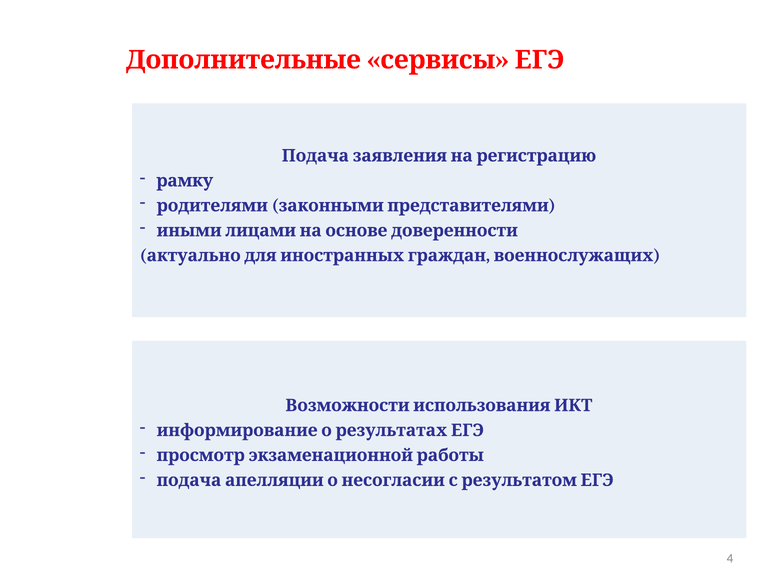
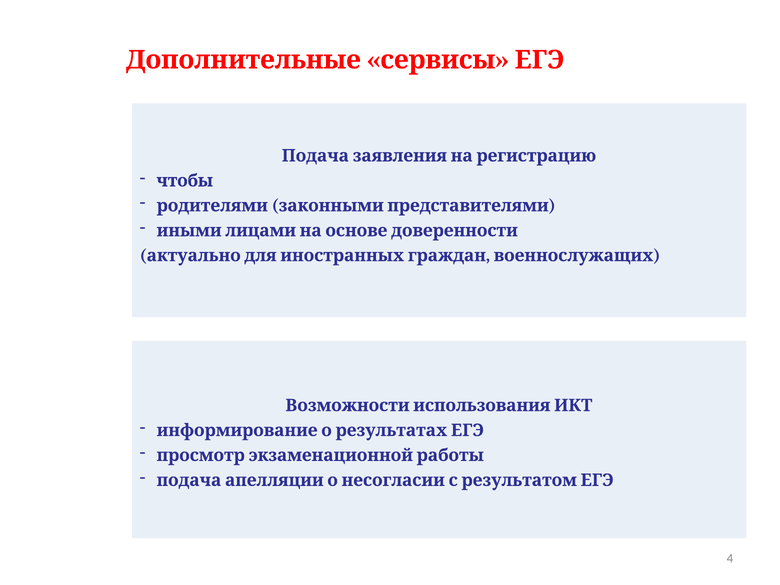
рамку: рамку -> чтобы (185, 181)
